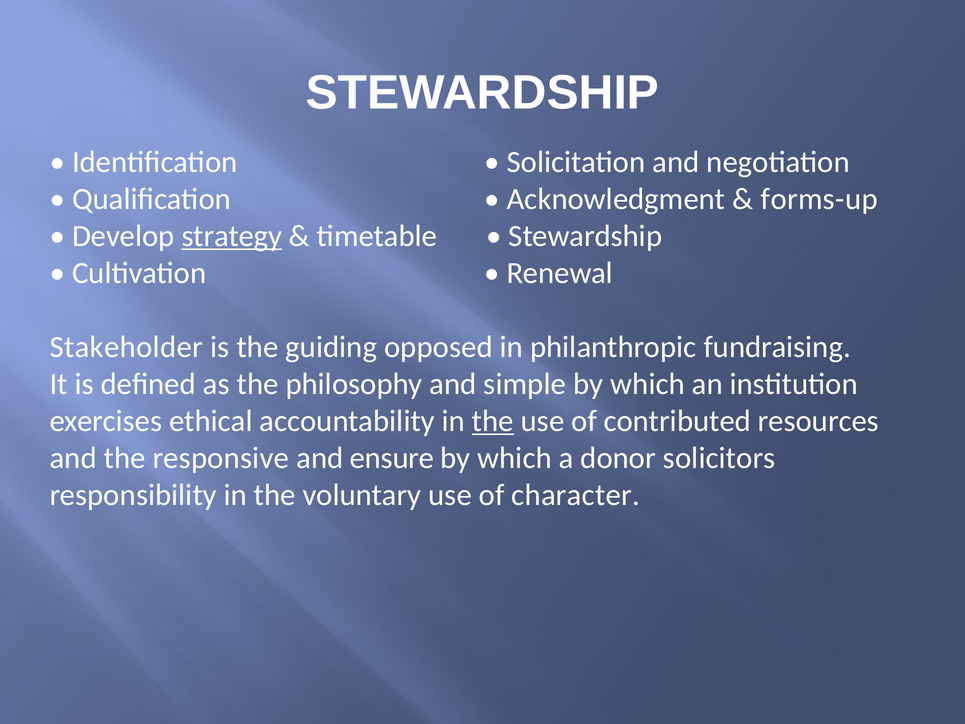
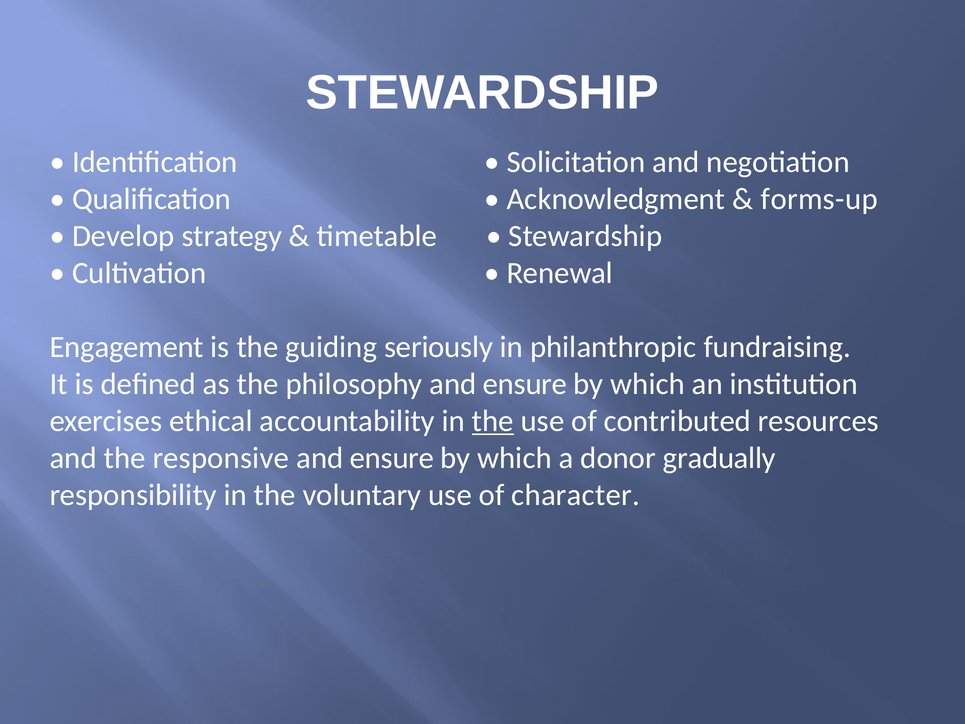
strategy underline: present -> none (232, 236)
Stakeholder: Stakeholder -> Engagement (127, 347)
opposed: opposed -> seriously (439, 347)
philosophy and simple: simple -> ensure (525, 384)
solicitors: solicitors -> gradually (719, 458)
